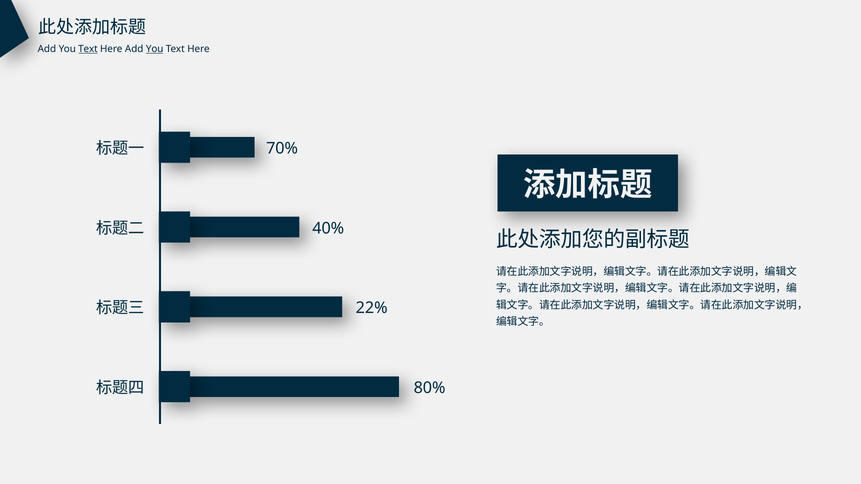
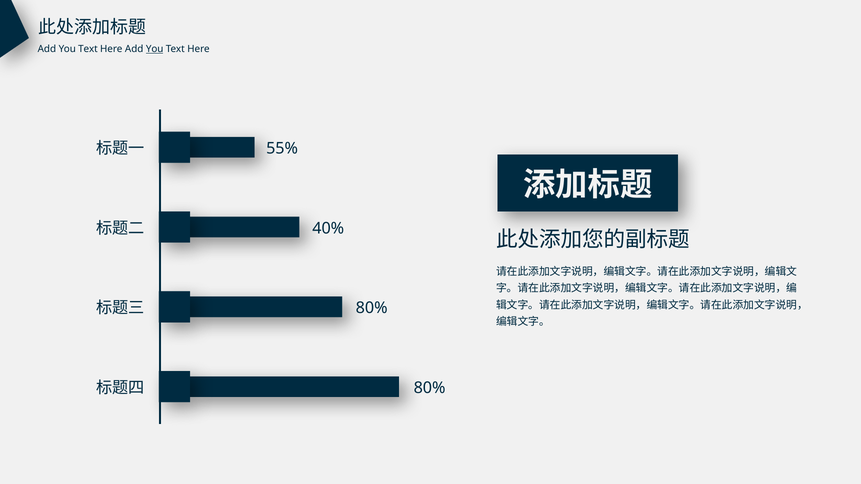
Text underline: present -> none (88, 49)
70%: 70% -> 55% (282, 148)
22%: 22% -> 80% (372, 308)
